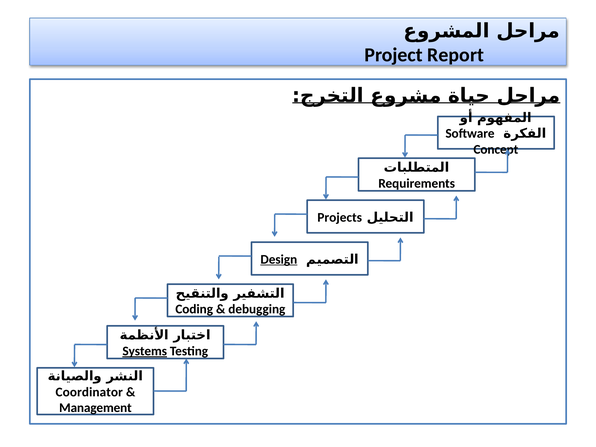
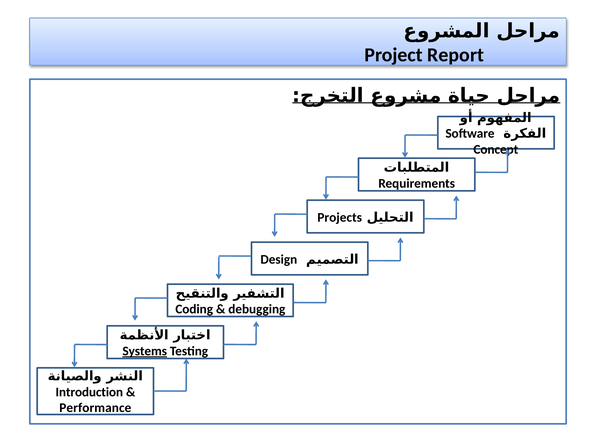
Design underline: present -> none (279, 259)
Coordinator: Coordinator -> Introduction (89, 392)
Management: Management -> Performance (95, 408)
